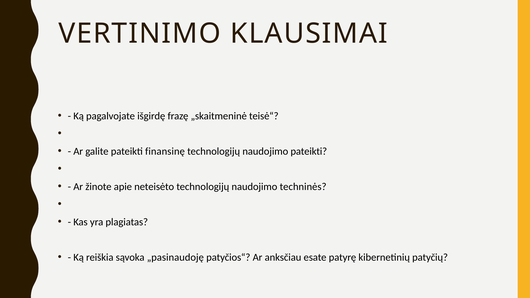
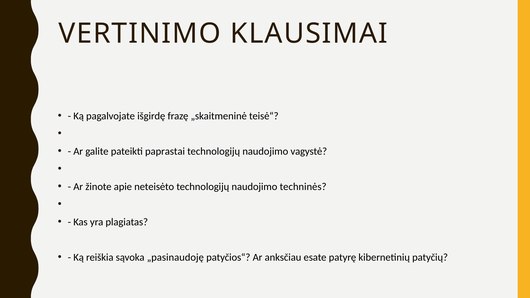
finansinę: finansinę -> paprastai (165, 151)
naudojimo pateikti: pateikti -> vagystė (309, 151)
